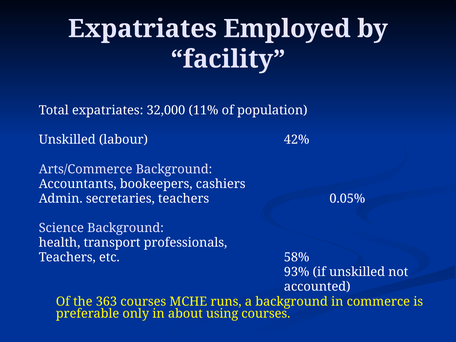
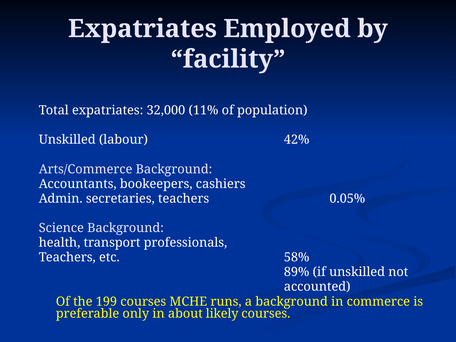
93%: 93% -> 89% (297, 272)
363: 363 -> 199 (106, 302)
using: using -> likely (222, 314)
